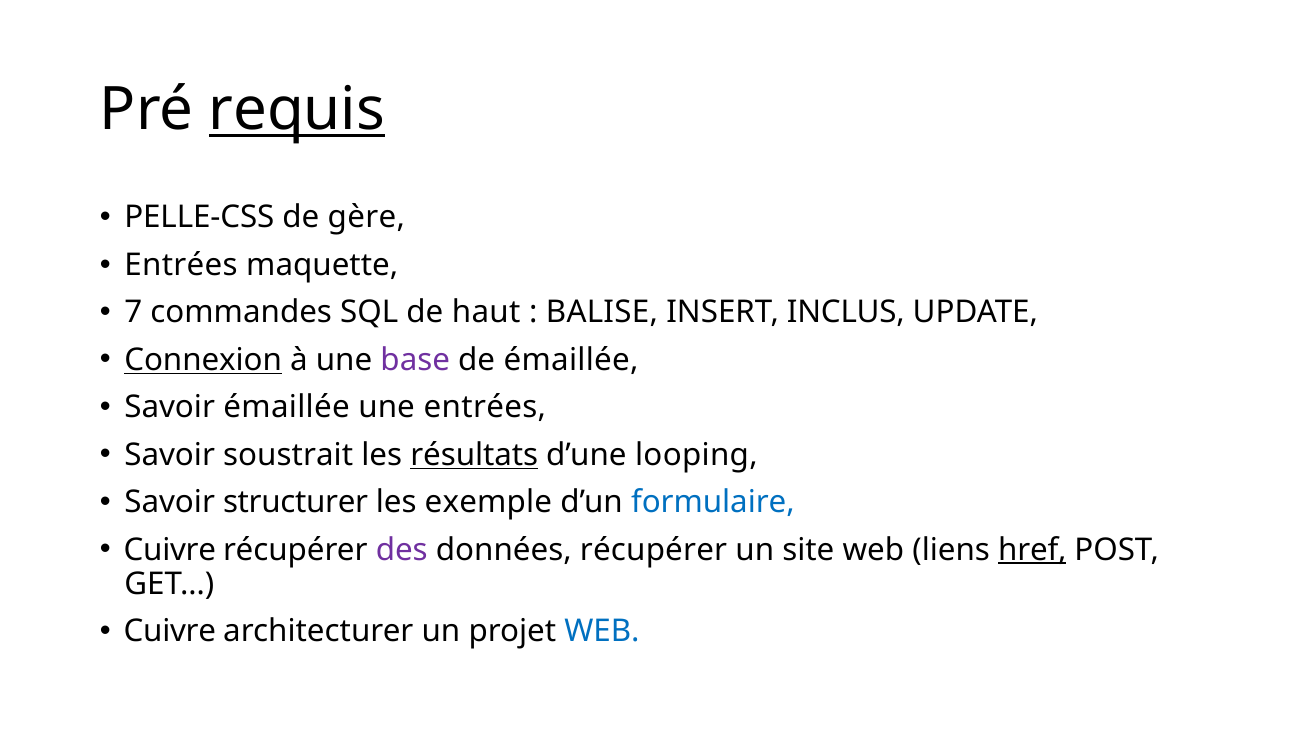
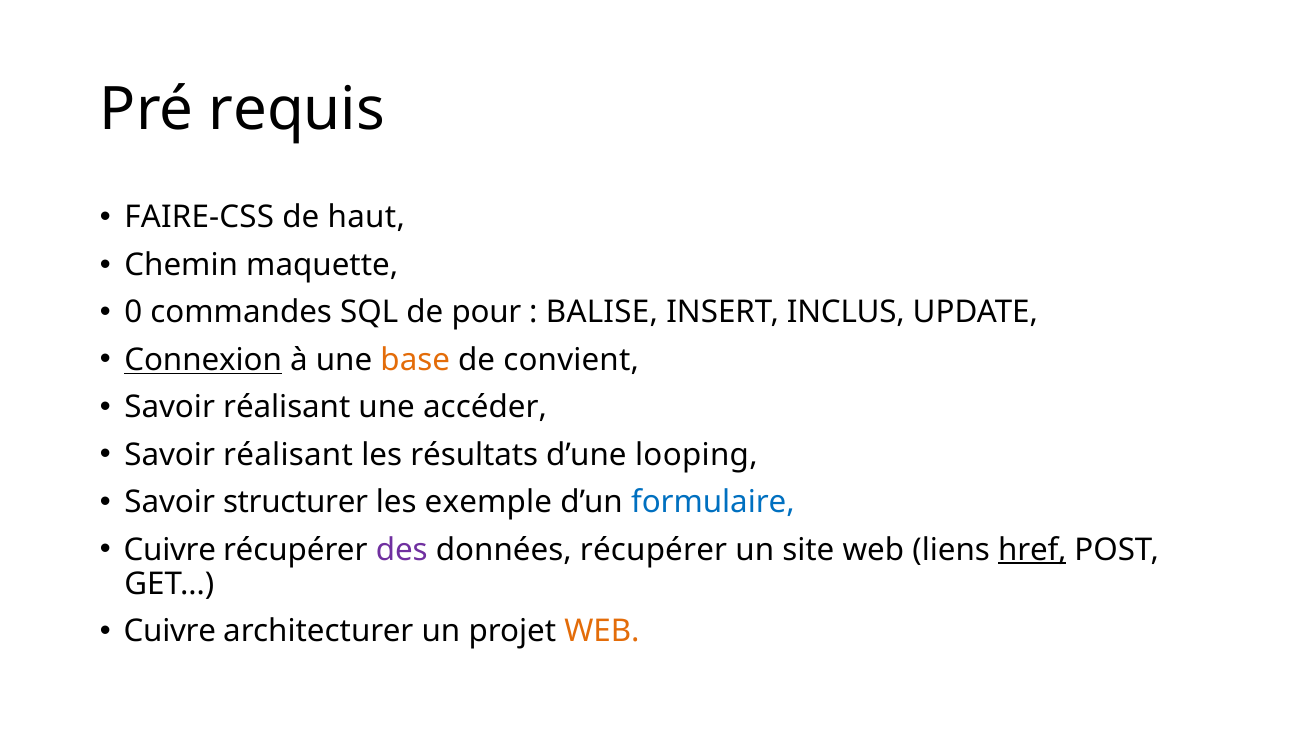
requis underline: present -> none (297, 110)
PELLE-CSS: PELLE-CSS -> FAIRE-CSS (199, 218)
gère: gère -> haut (366, 218)
Entrées: Entrées -> Chemin (181, 265)
7: 7 -> 0 (133, 313)
haut: haut -> pour (486, 313)
base colour: purple -> orange (415, 360)
de émaillée: émaillée -> convient (571, 360)
émaillée: émaillée -> réalisant (287, 408)
une entrées: entrées -> accéder (485, 408)
soustrait: soustrait -> réalisant (288, 455)
résultats underline: present -> none (474, 455)
WEB colour: blue -> orange (602, 632)
